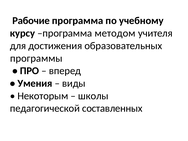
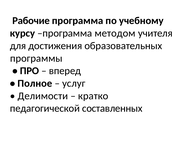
Умения: Умения -> Полное (35, 83)
виды: виды -> услуг (74, 83)
Некоторым: Некоторым -> Делимости (43, 96)
школы: школы -> кратко (93, 96)
